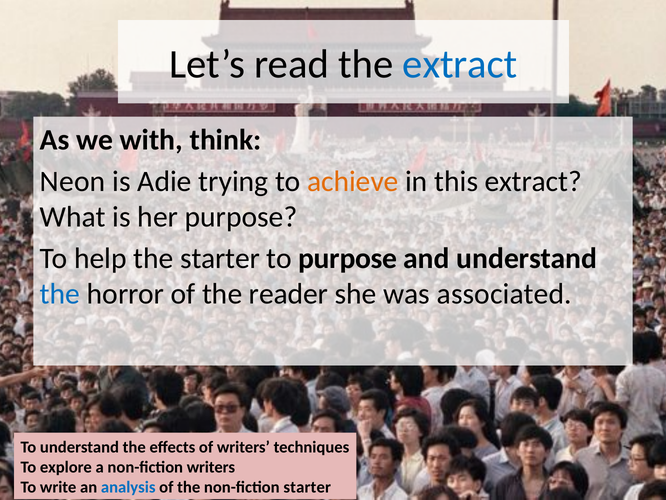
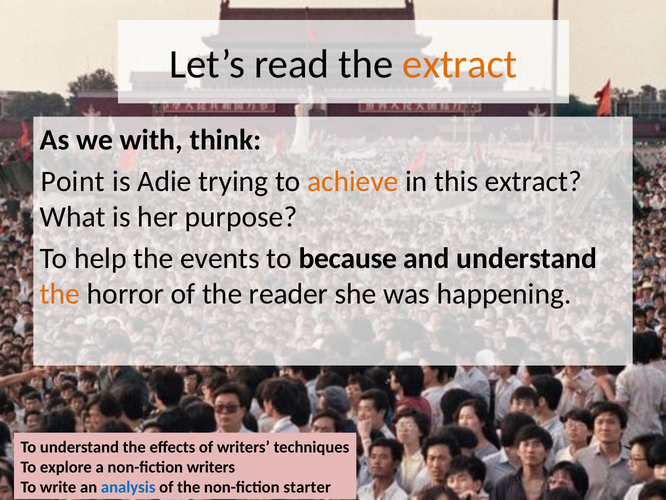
extract colour: blue -> orange (460, 64)
Neon: Neon -> Point (73, 181)
the starter: starter -> events (220, 258)
to purpose: purpose -> because (348, 258)
the colour: blue -> orange (60, 294)
associated: associated -> happening (504, 294)
